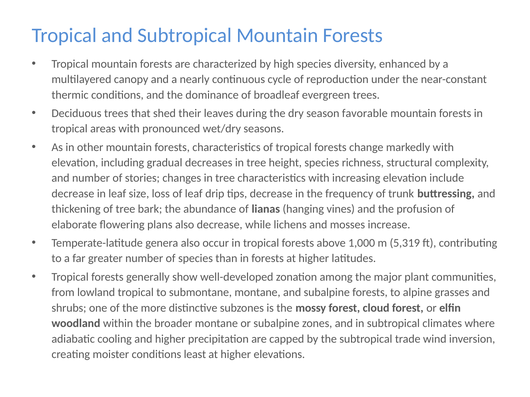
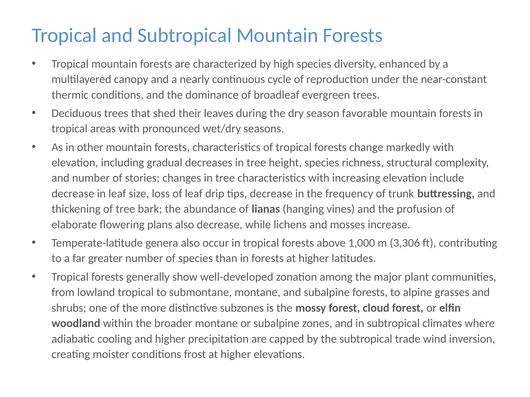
5,319: 5,319 -> 3,306 (405, 243)
least: least -> frost (195, 355)
